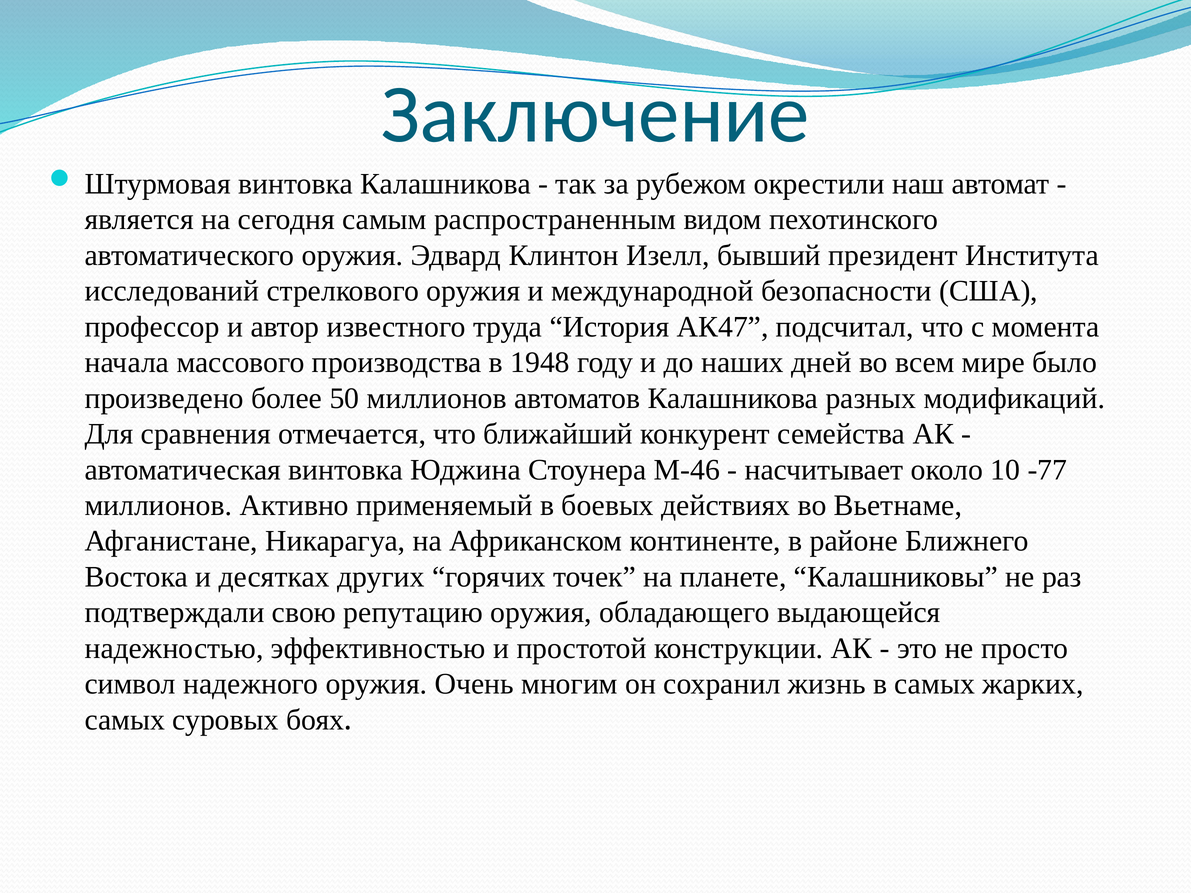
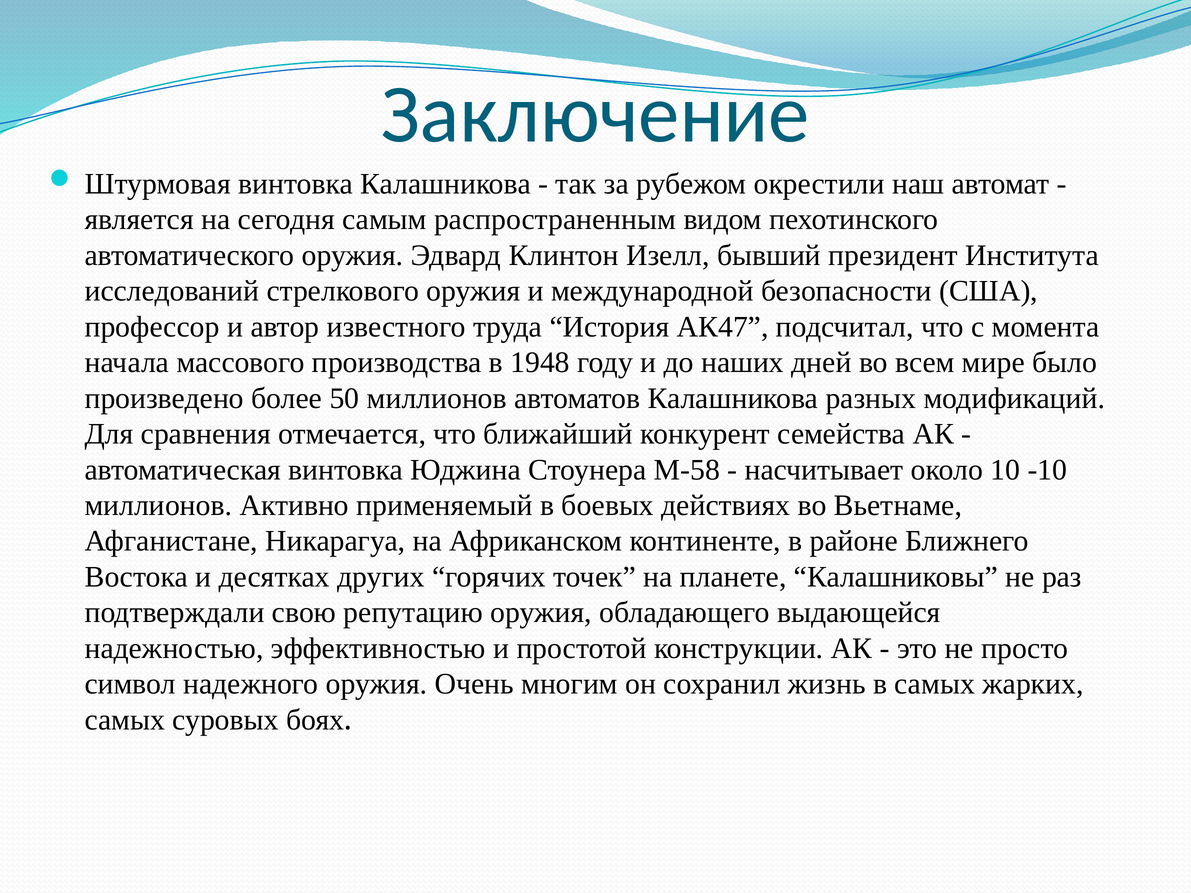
М-46: М-46 -> М-58 (687, 470)
-77: -77 -> -10 (1047, 470)
